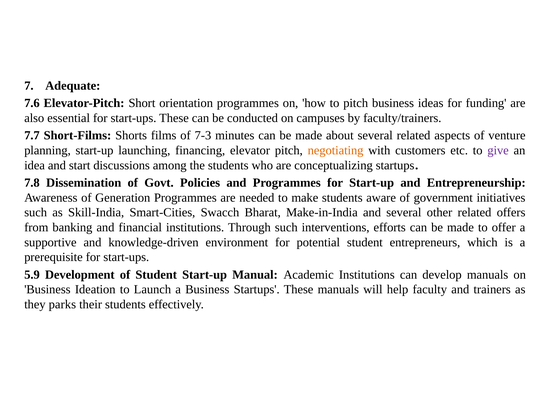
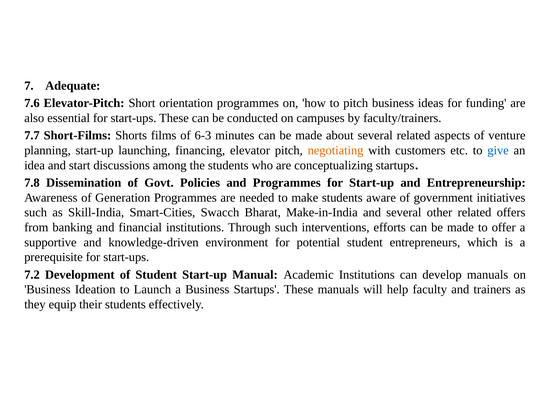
7-3: 7-3 -> 6-3 (203, 135)
give colour: purple -> blue (498, 150)
5.9: 5.9 -> 7.2 (32, 275)
parks: parks -> equip (62, 304)
